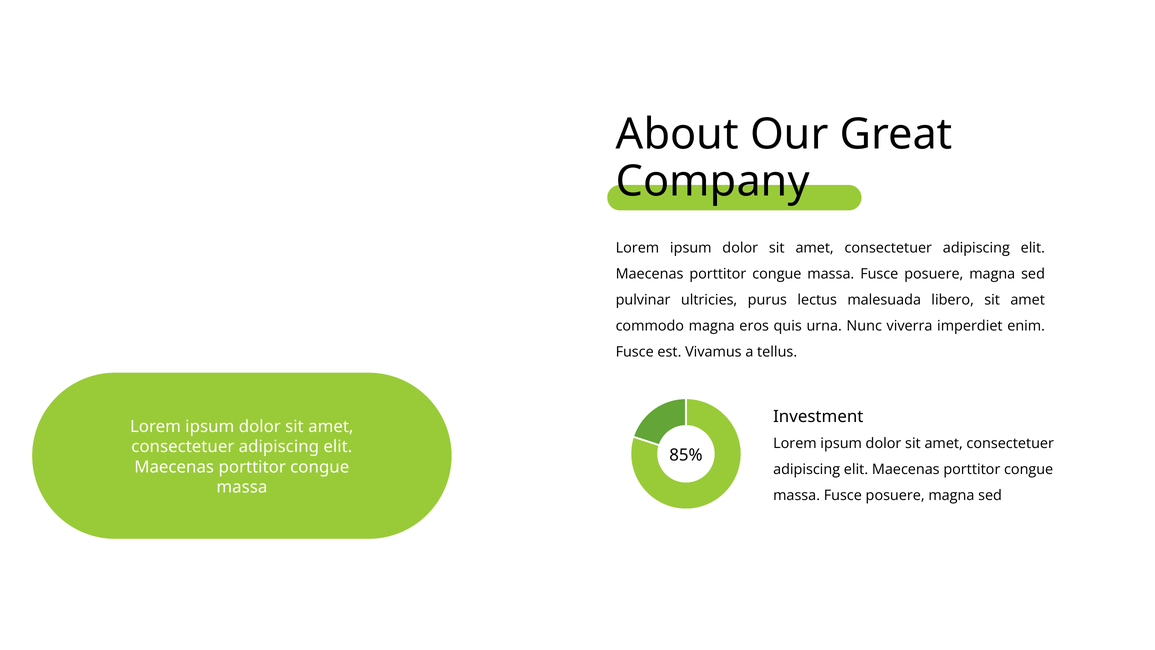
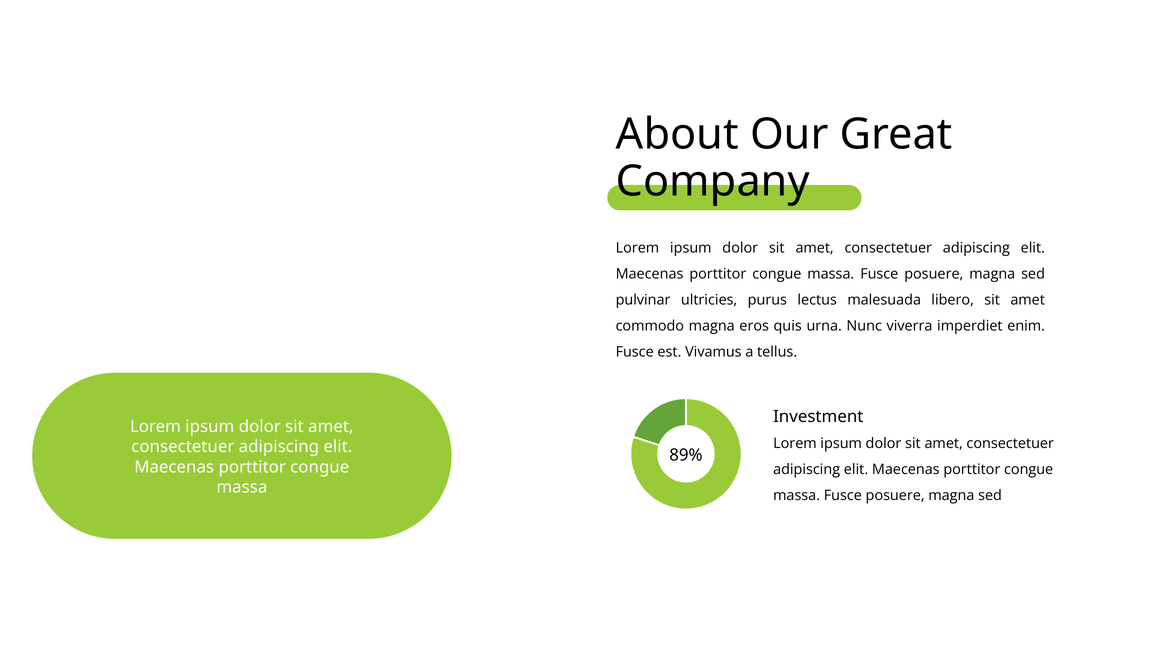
85%: 85% -> 89% (686, 455)
